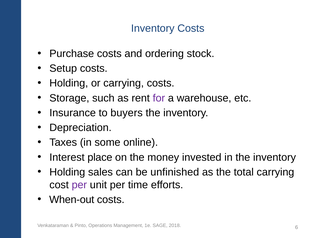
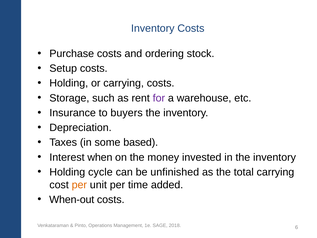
online: online -> based (141, 142)
place: place -> when (100, 157)
sales: sales -> cycle (100, 172)
per colour: purple -> orange (79, 185)
efforts: efforts -> added (167, 185)
